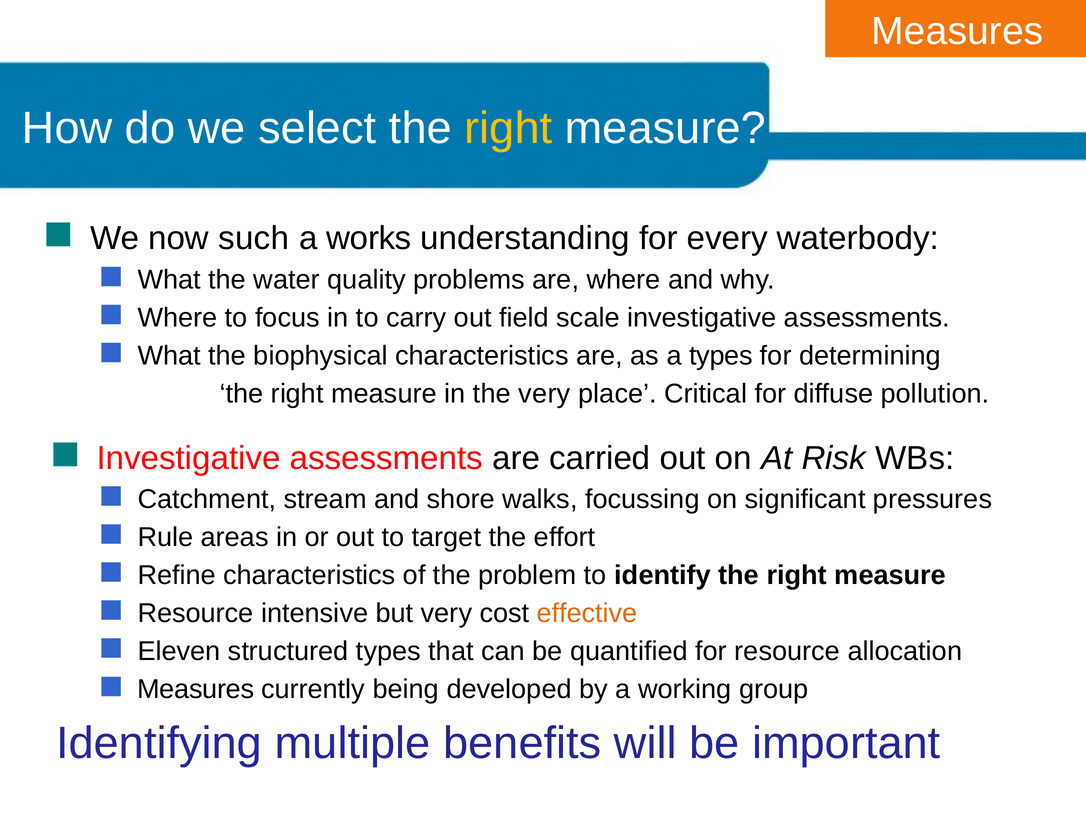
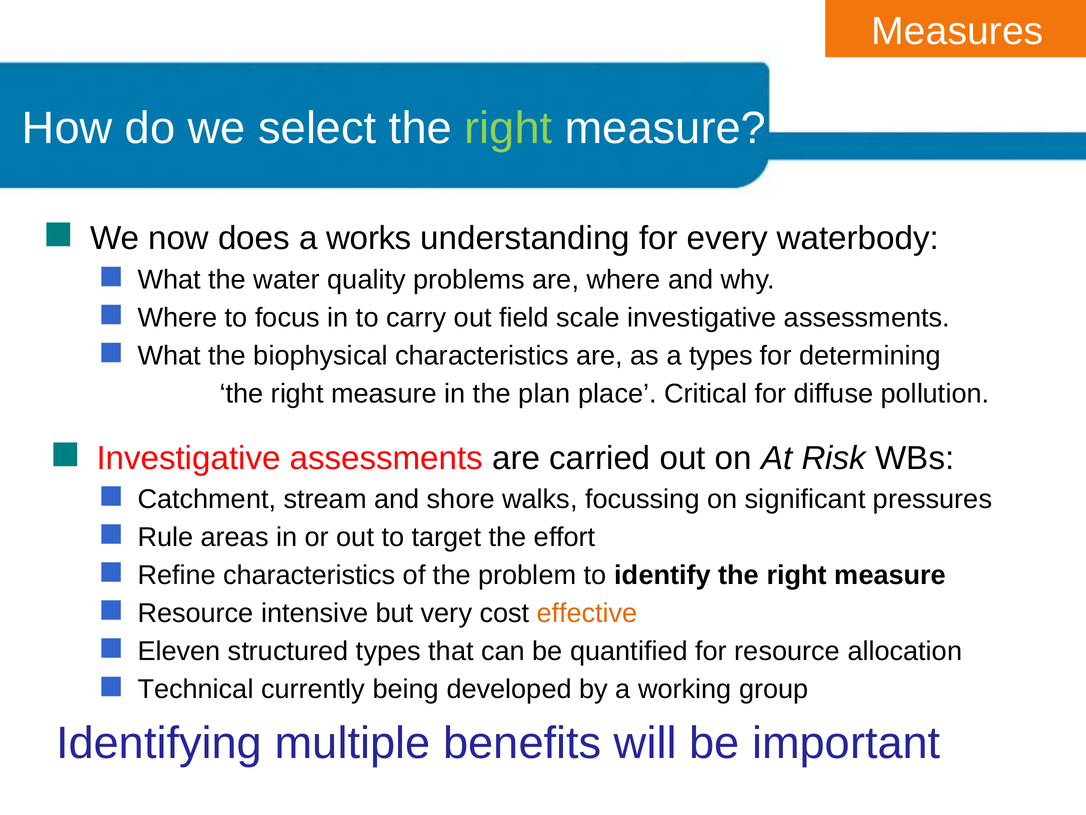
right colour: yellow -> light green (508, 128)
such: such -> does (254, 238)
the very: very -> plan (544, 393)
Measures: Measures -> Technical (196, 689)
